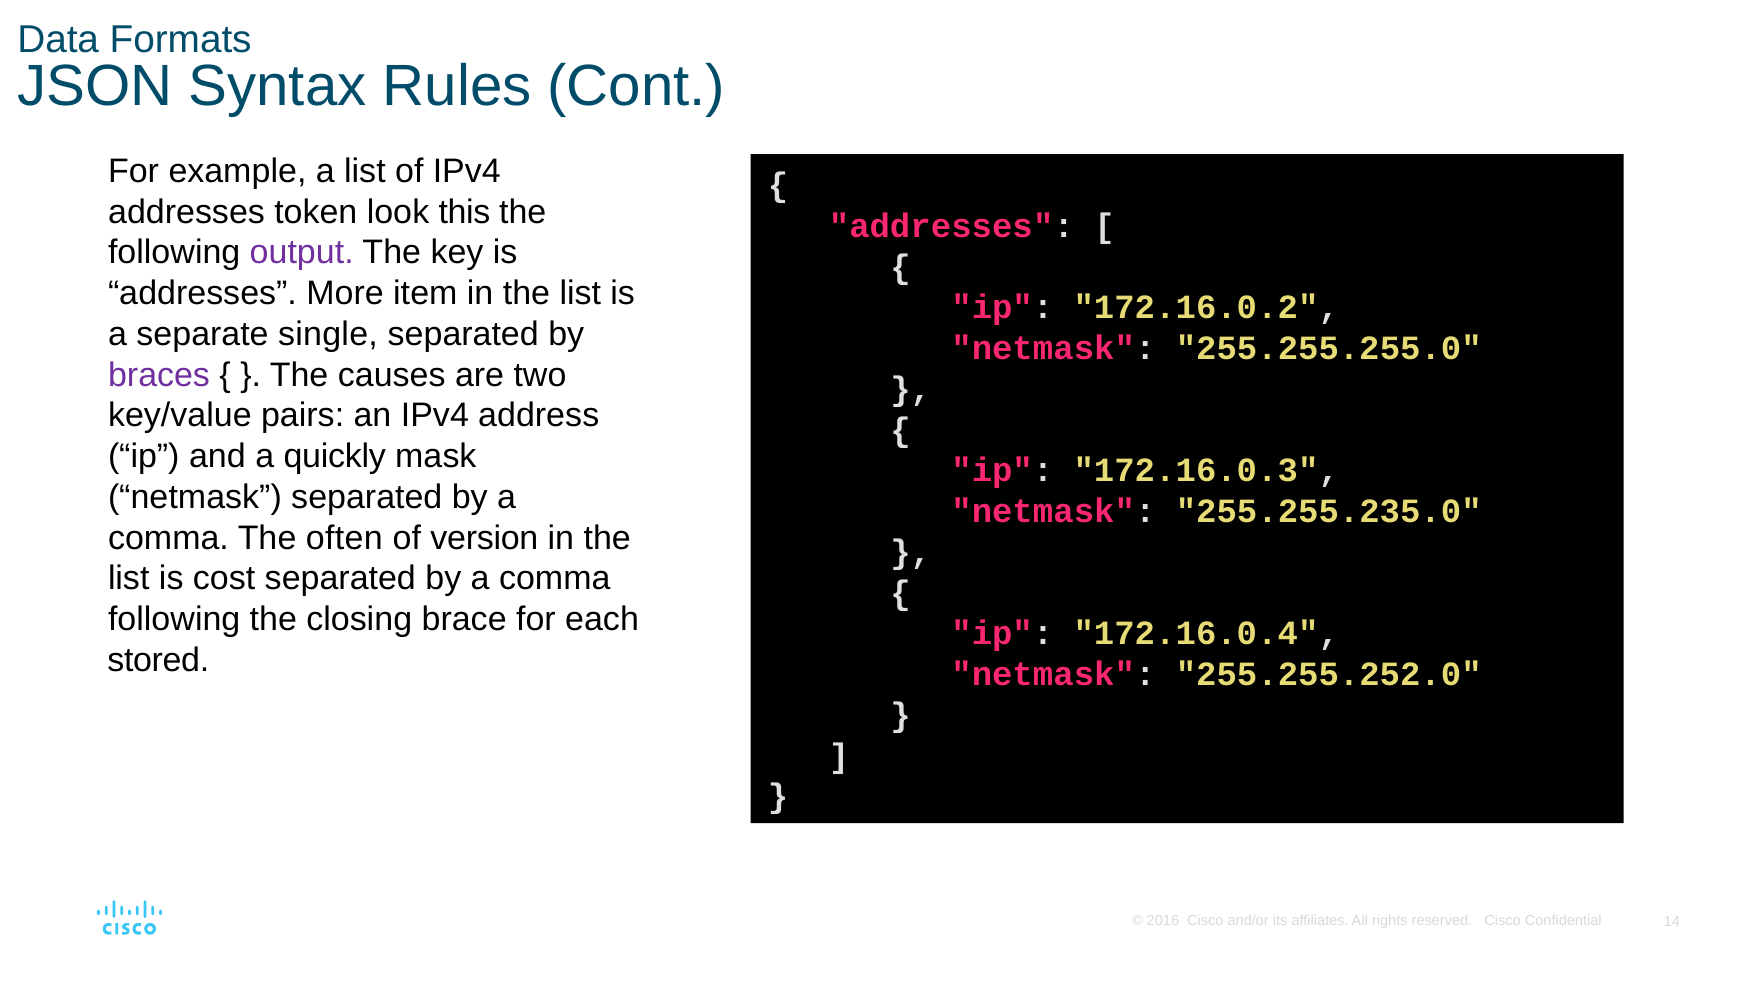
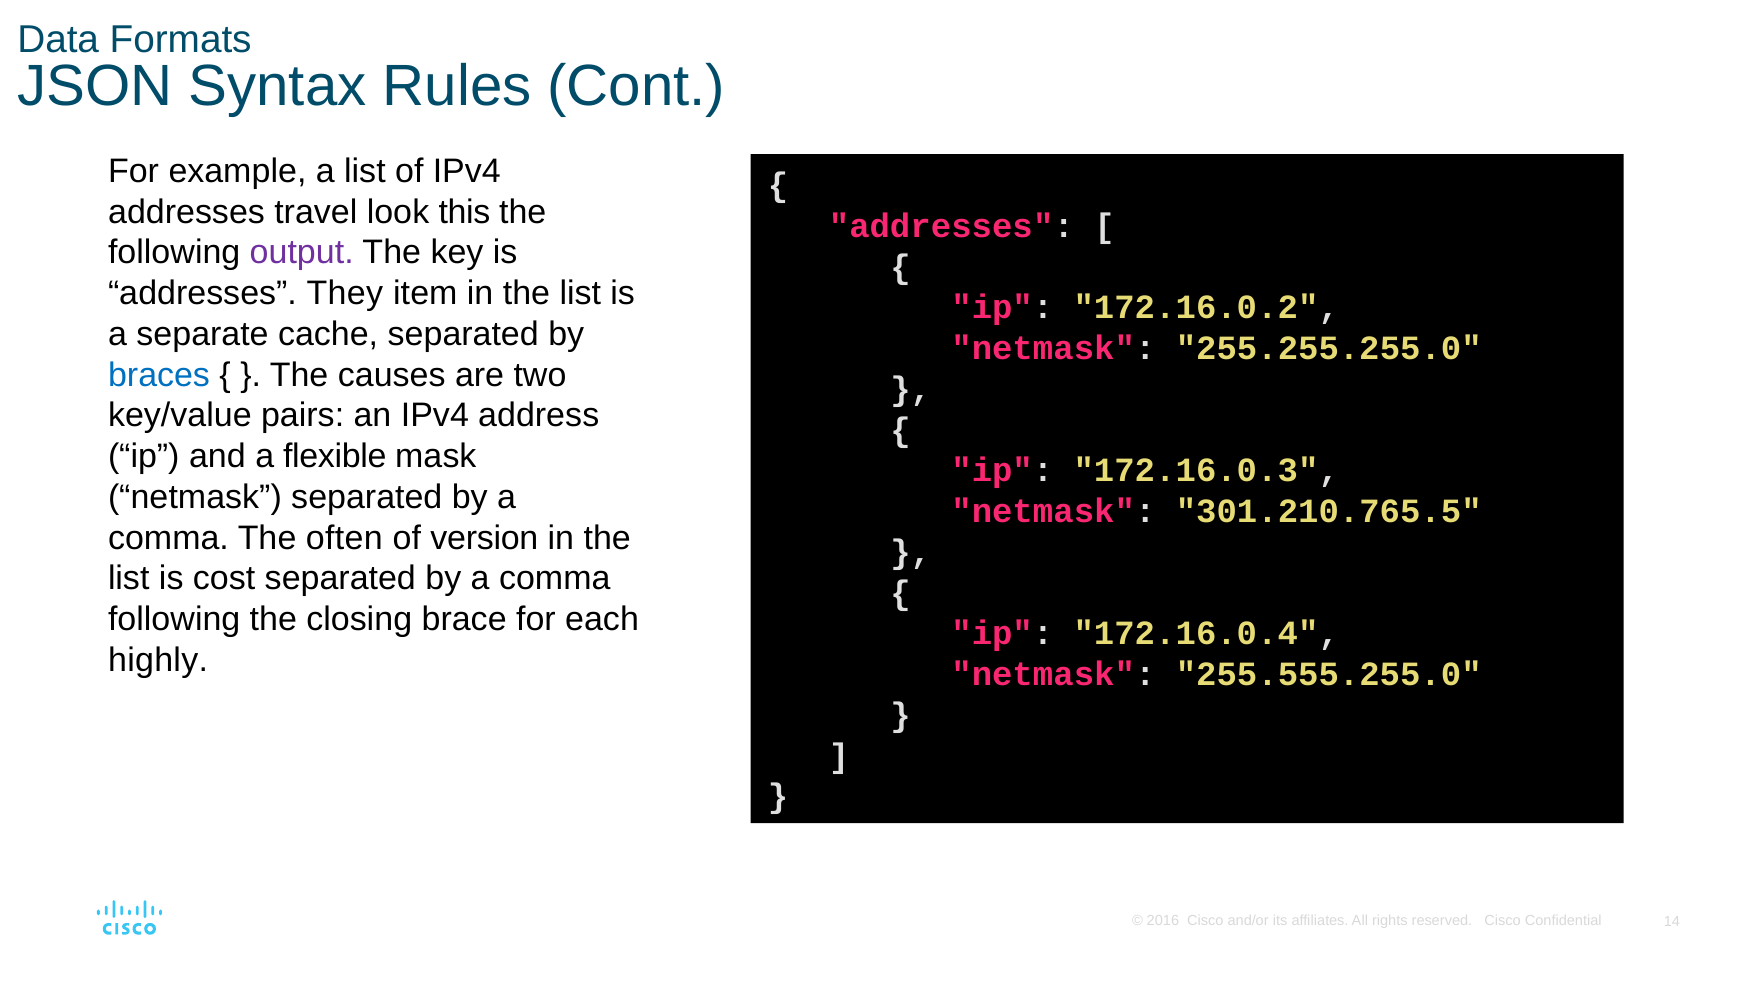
token: token -> travel (316, 212)
More: More -> They (345, 294)
single: single -> cache (328, 334)
braces colour: purple -> blue (159, 375)
quickly: quickly -> flexible (335, 457)
255.255.235.0: 255.255.235.0 -> 301.210.765.5 (1329, 511)
stored: stored -> highly (158, 660)
255.255.252.0: 255.255.252.0 -> 255.555.255.0 (1329, 675)
